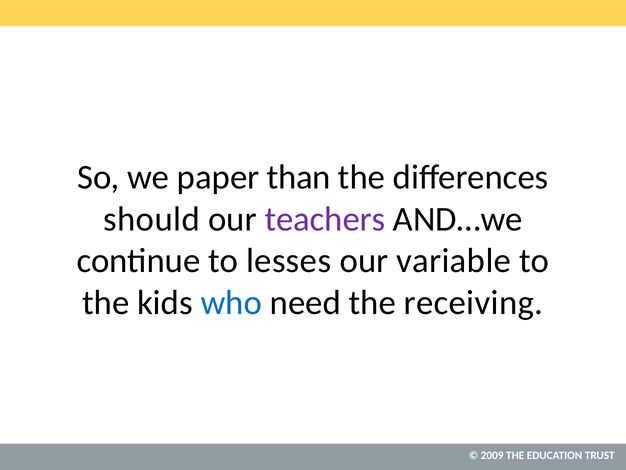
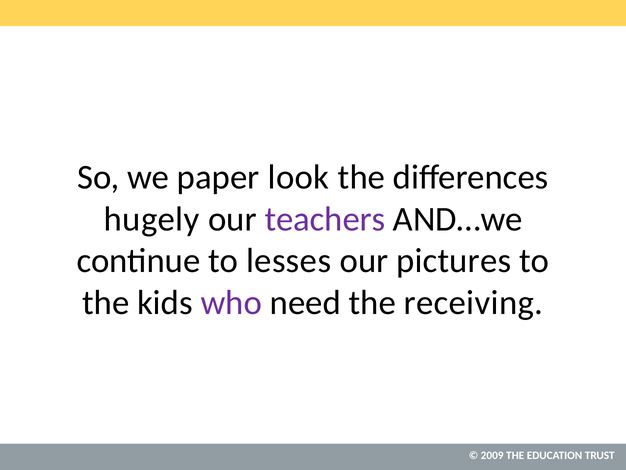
than: than -> look (298, 177)
should: should -> hugely (152, 219)
variable: variable -> pictures (454, 261)
who colour: blue -> purple (231, 302)
